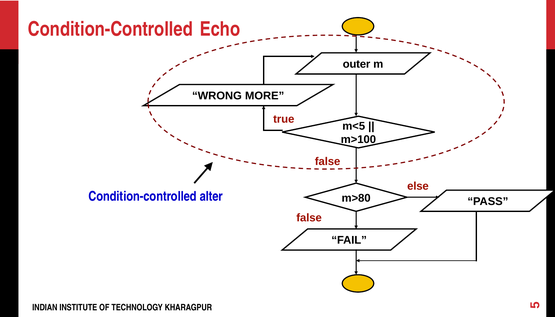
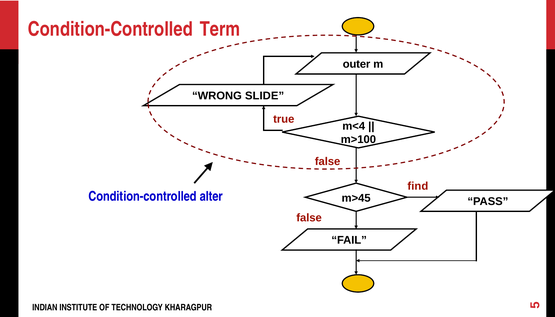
Echo: Echo -> Term (220, 29)
MORE: MORE -> SLIDE (265, 96)
m<5: m<5 -> m<4 (354, 126)
else: else -> find (418, 186)
m>80: m>80 -> m>45 (356, 198)
